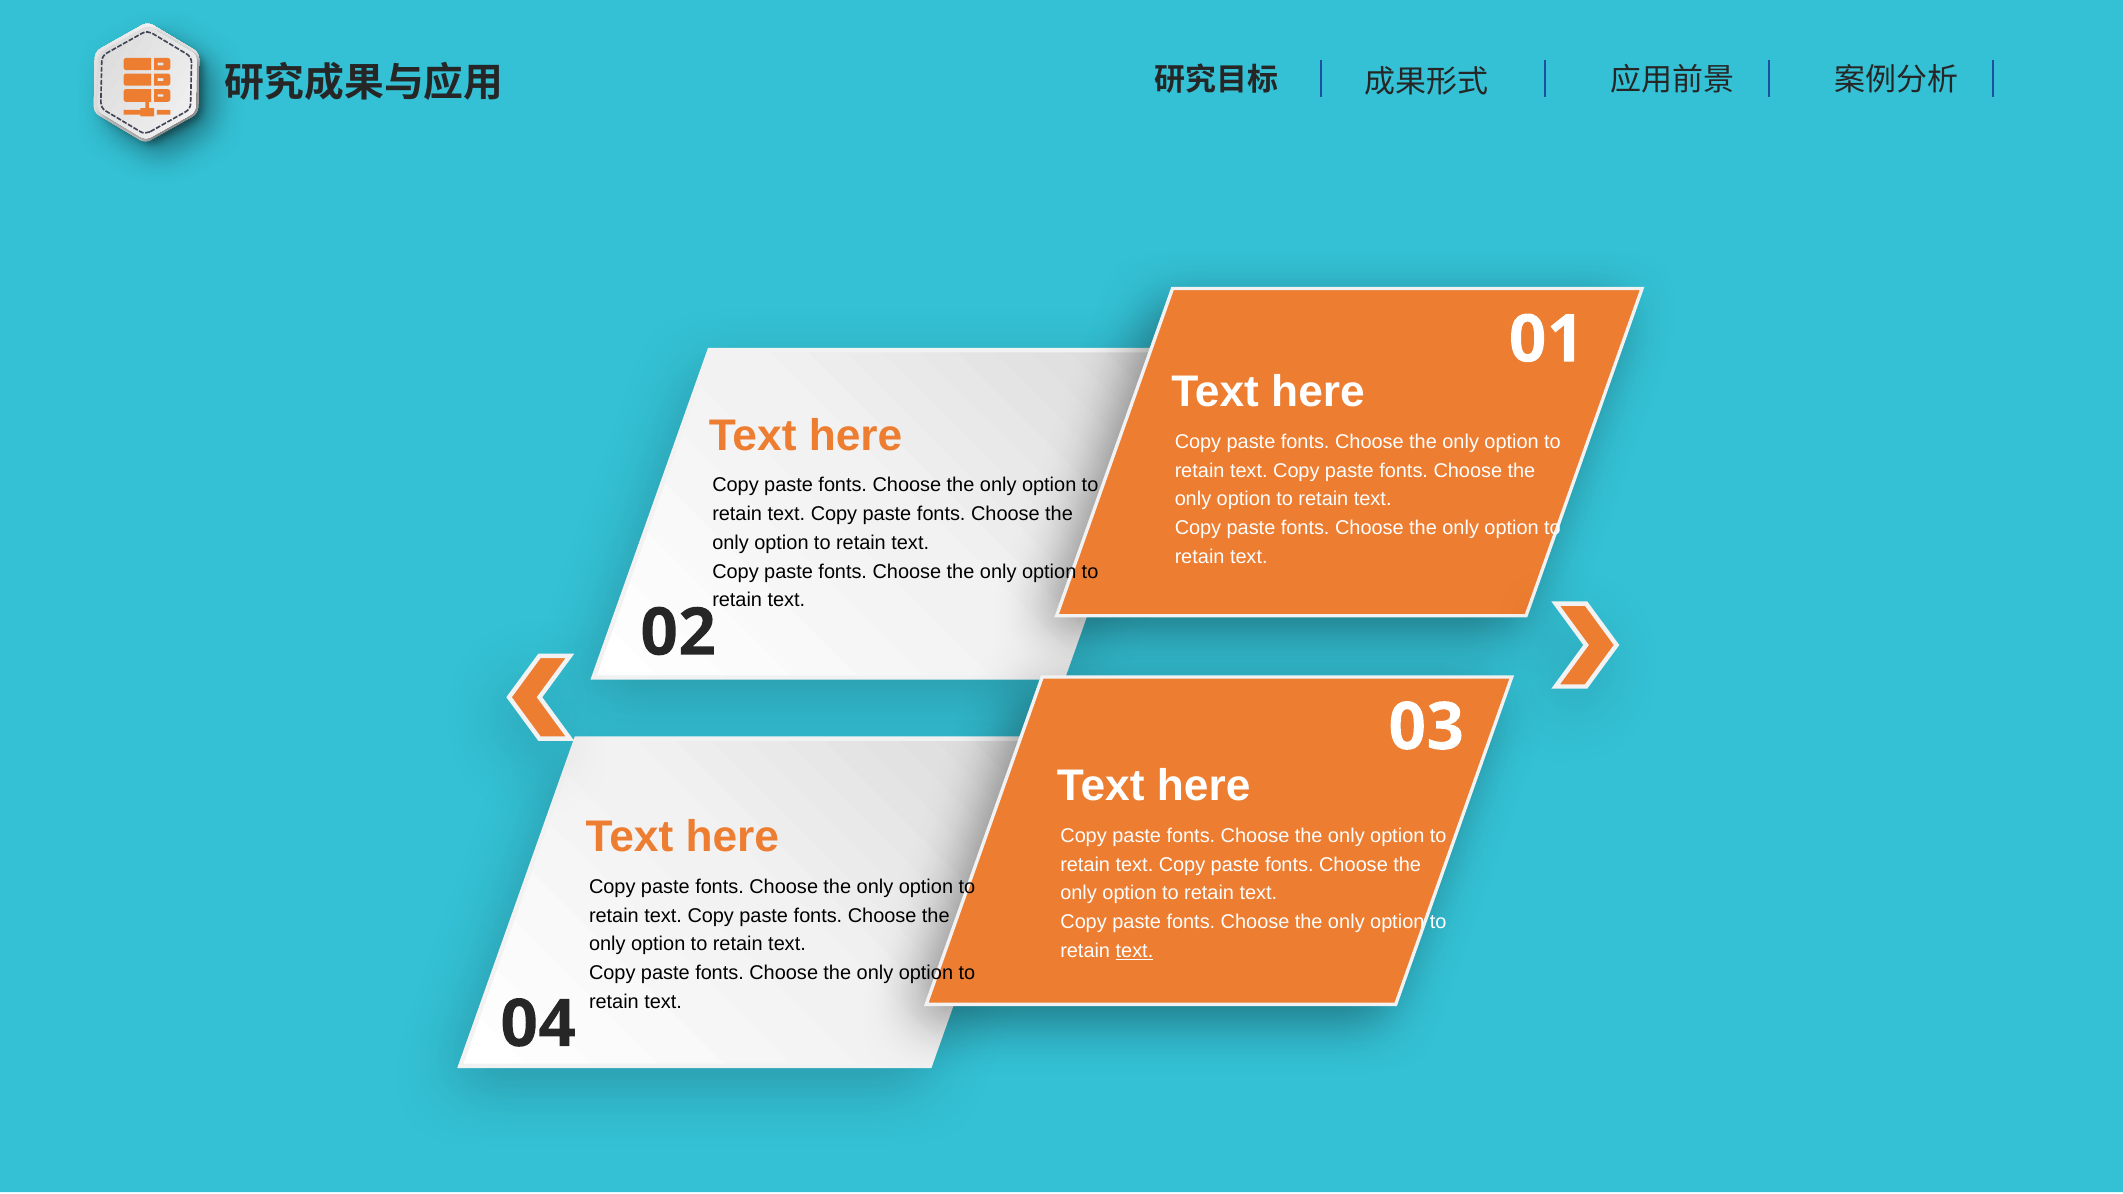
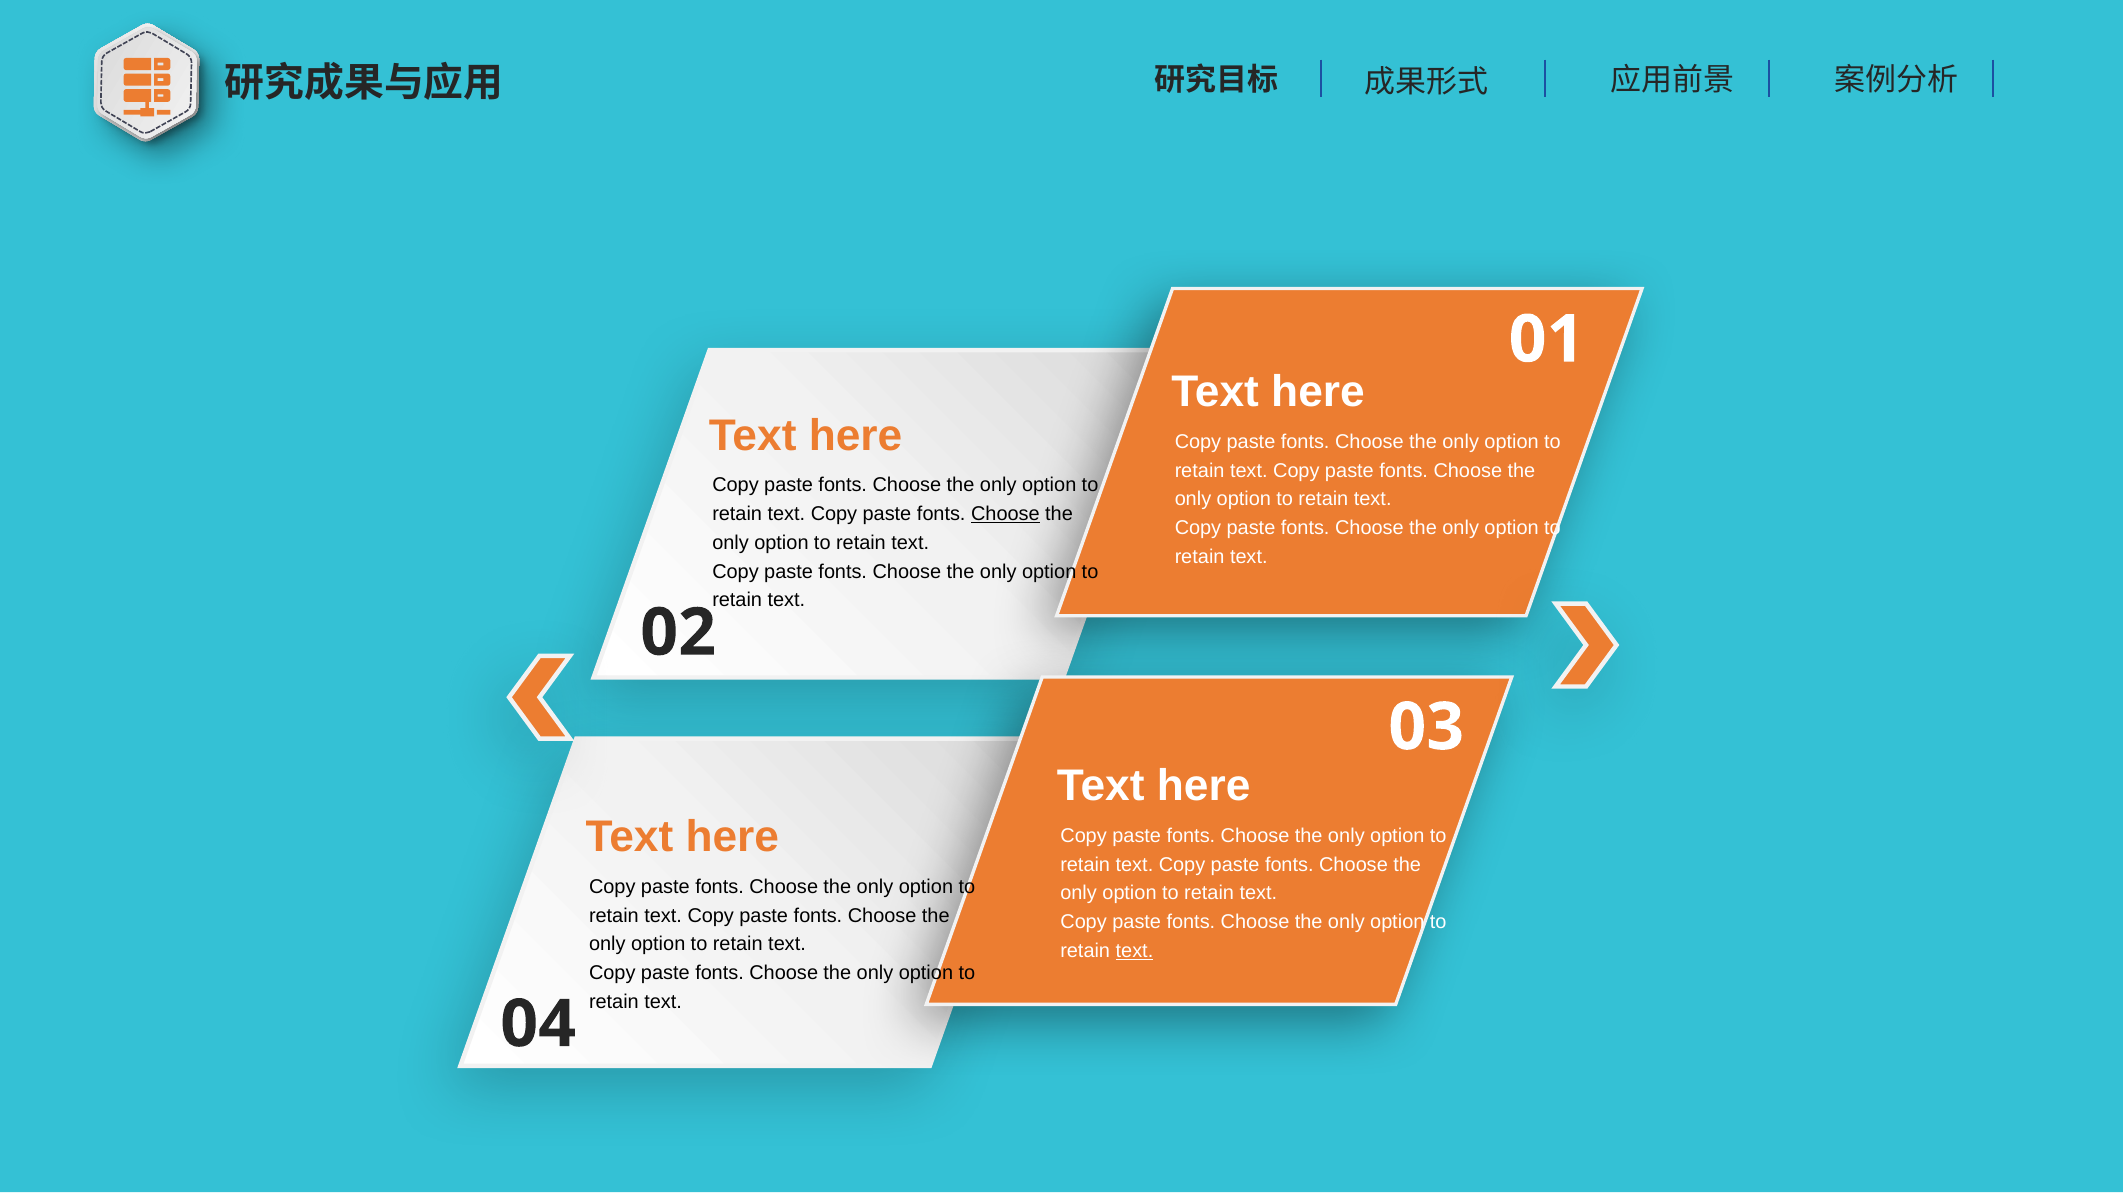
Choose underline: none -> present (1005, 514)
